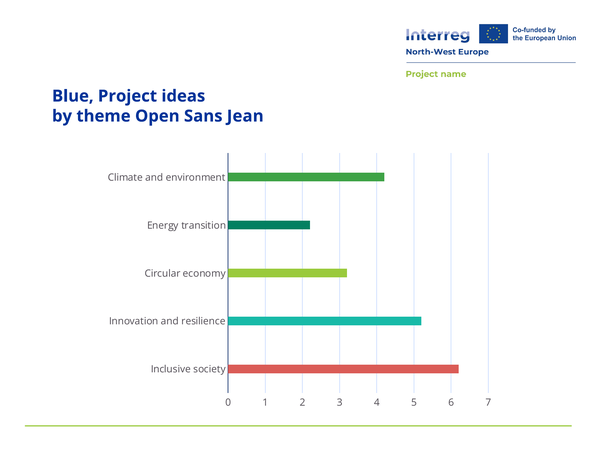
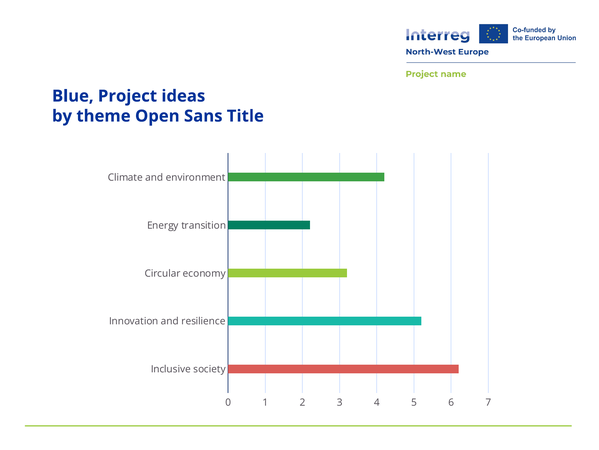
Jean: Jean -> Title (245, 116)
